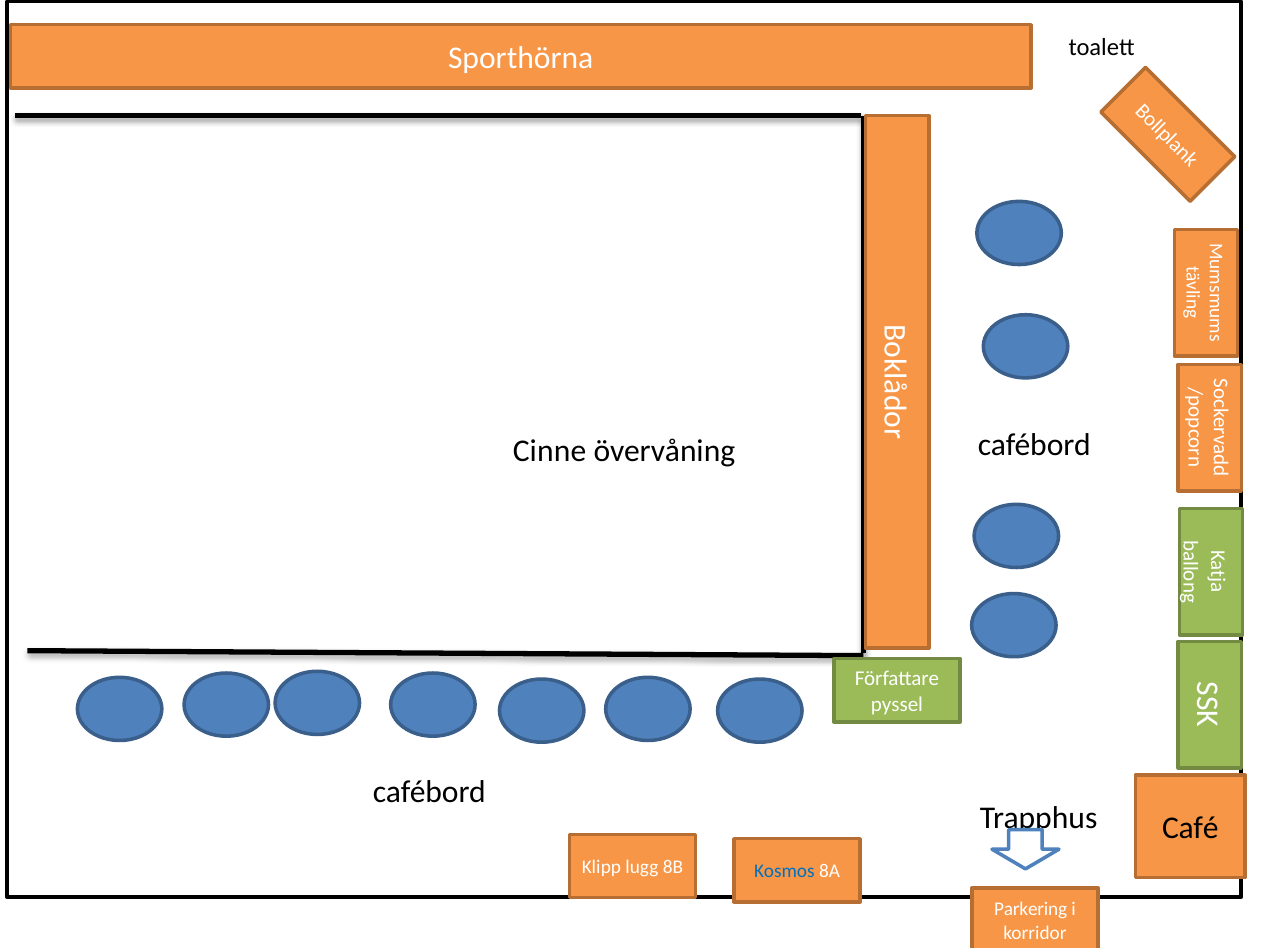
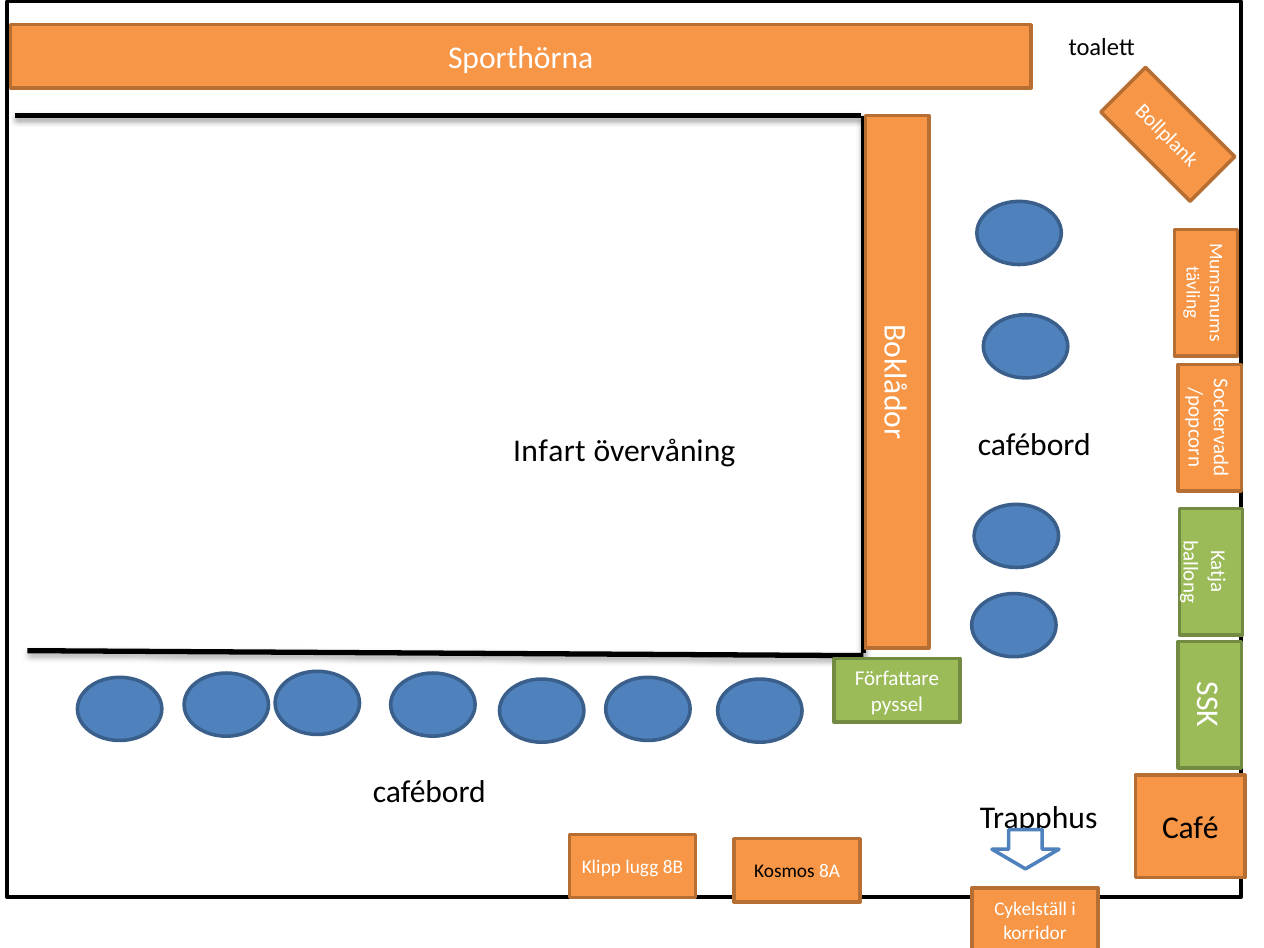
Cinne: Cinne -> Infart (549, 451)
Kosmos colour: blue -> black (784, 872)
Parkering: Parkering -> Cykelställ (1031, 910)
